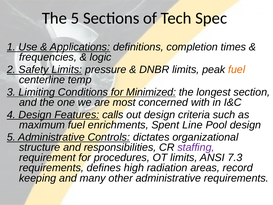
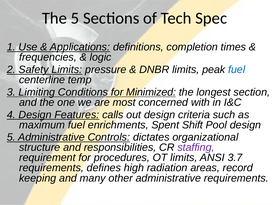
fuel colour: orange -> blue (237, 69)
Line: Line -> Shift (193, 125)
7.3: 7.3 -> 3.7 (235, 157)
